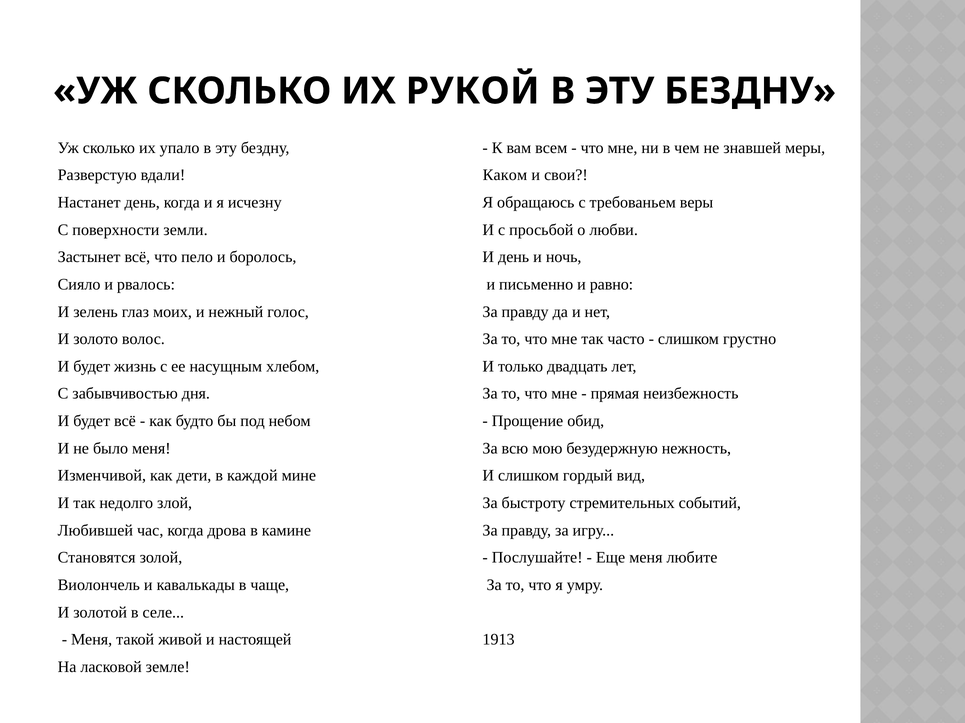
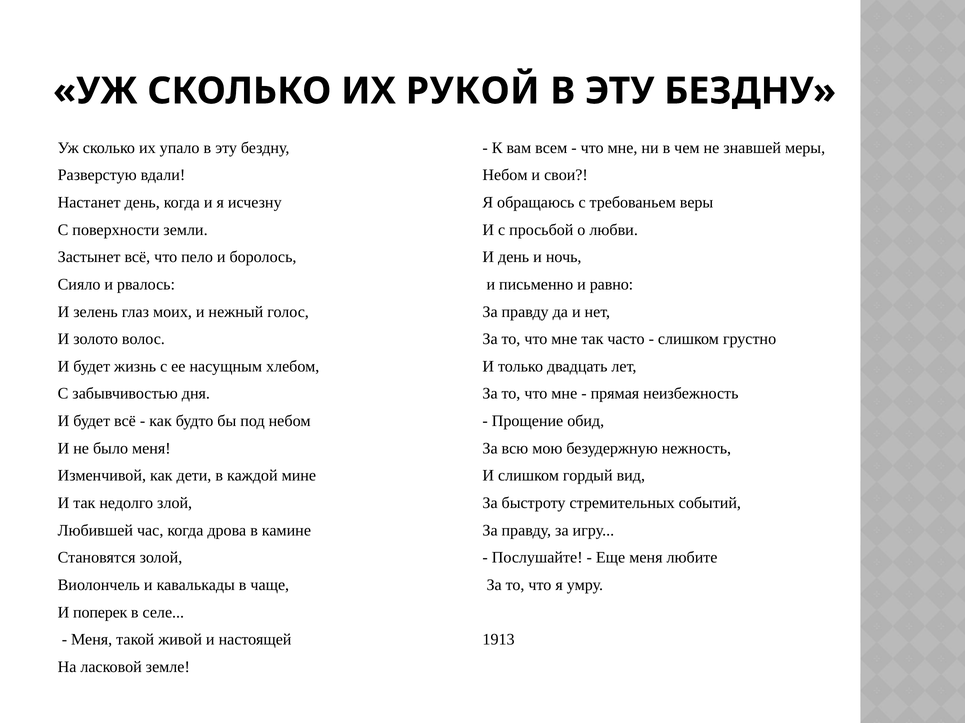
Каком: Каком -> Небом (505, 175)
золотой: золотой -> поперек (100, 613)
